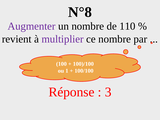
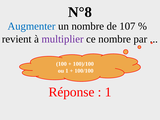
Augmenter colour: purple -> blue (32, 26)
110: 110 -> 107 (127, 26)
3: 3 -> 1 (108, 92)
